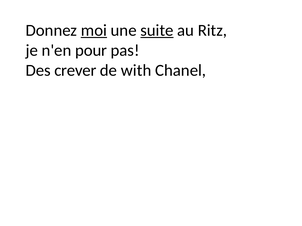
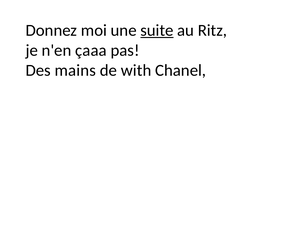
moi underline: present -> none (94, 30)
pour: pour -> çaaa (91, 50)
crever: crever -> mains (75, 71)
